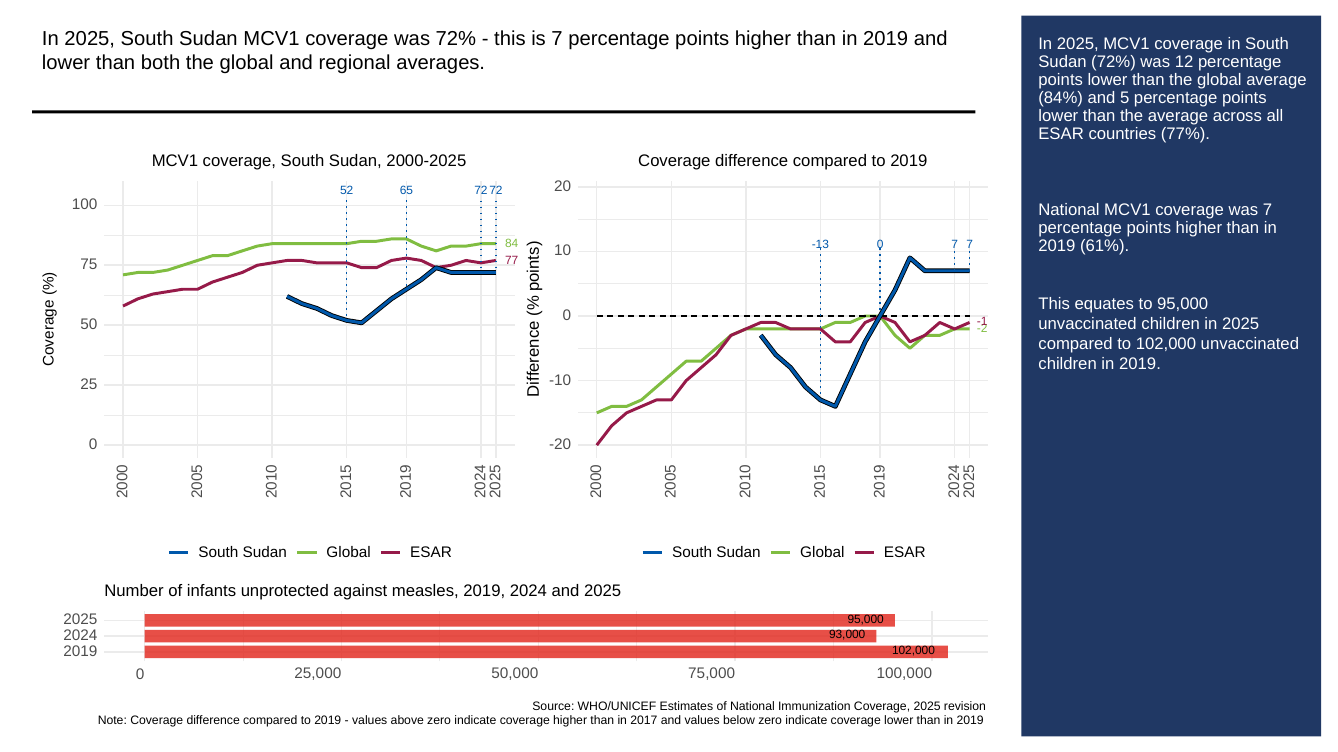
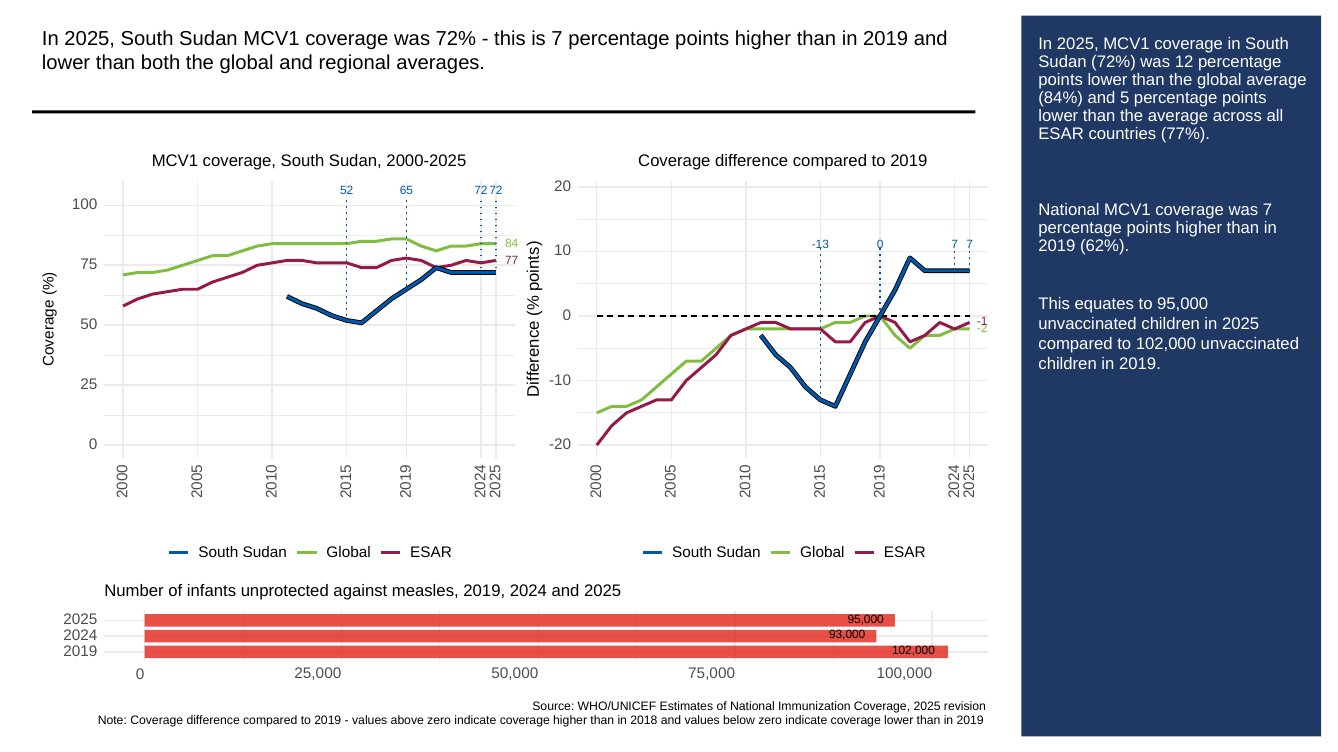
61%: 61% -> 62% (1105, 246)
2017: 2017 -> 2018 (644, 721)
